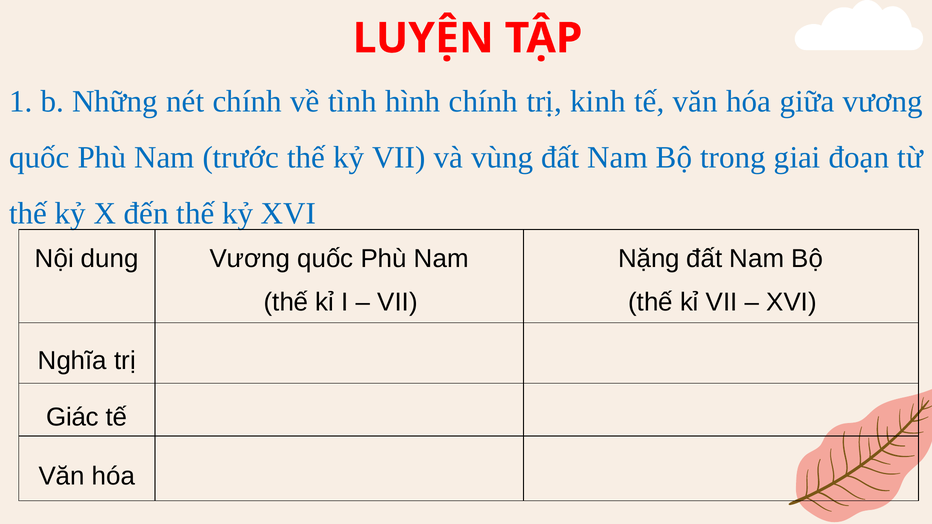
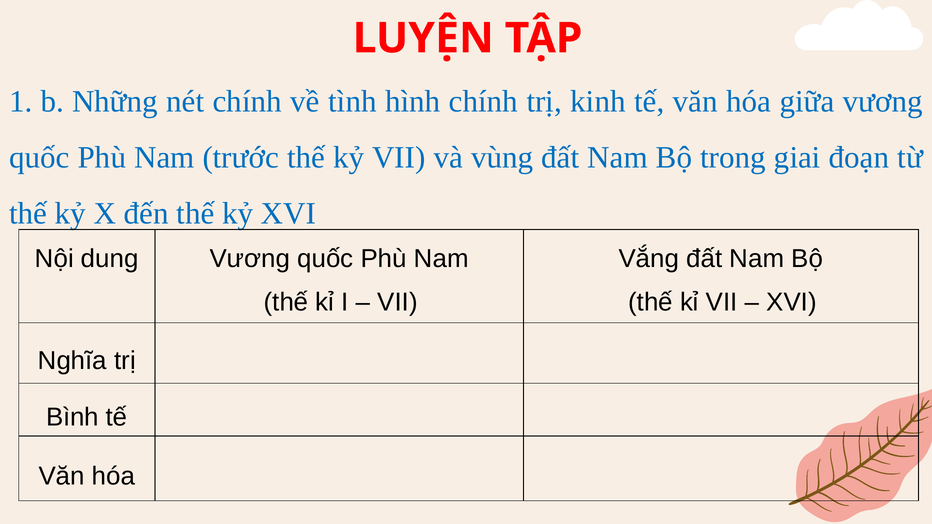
Nặng: Nặng -> Vắng (649, 259)
Giác: Giác -> Bình (73, 417)
